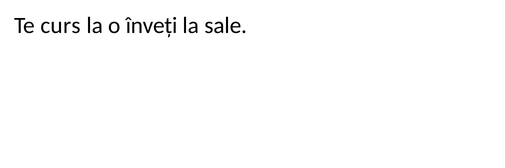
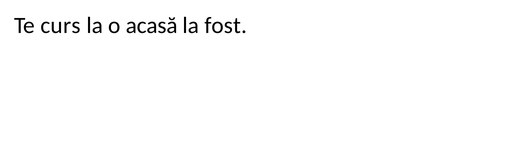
înveți: înveți -> acasă (152, 26)
sale: sale -> fost (226, 26)
